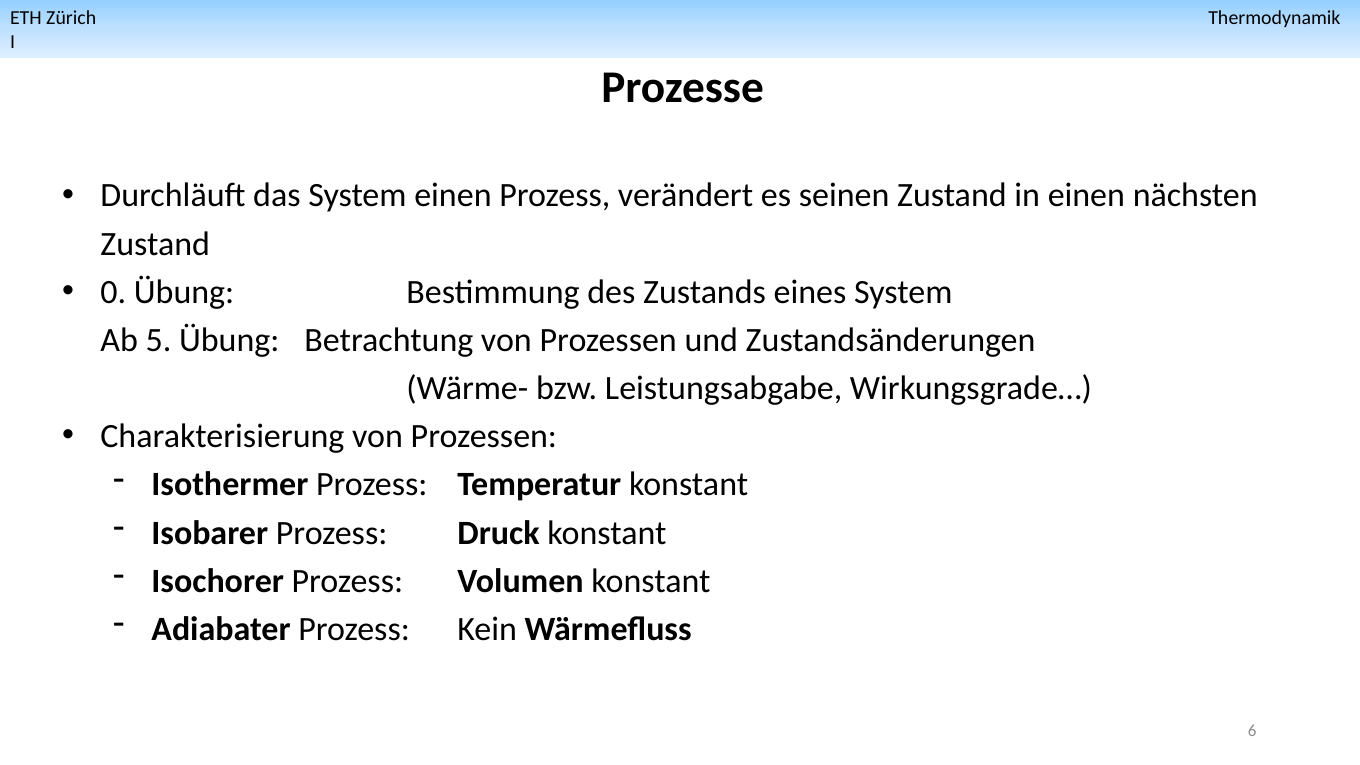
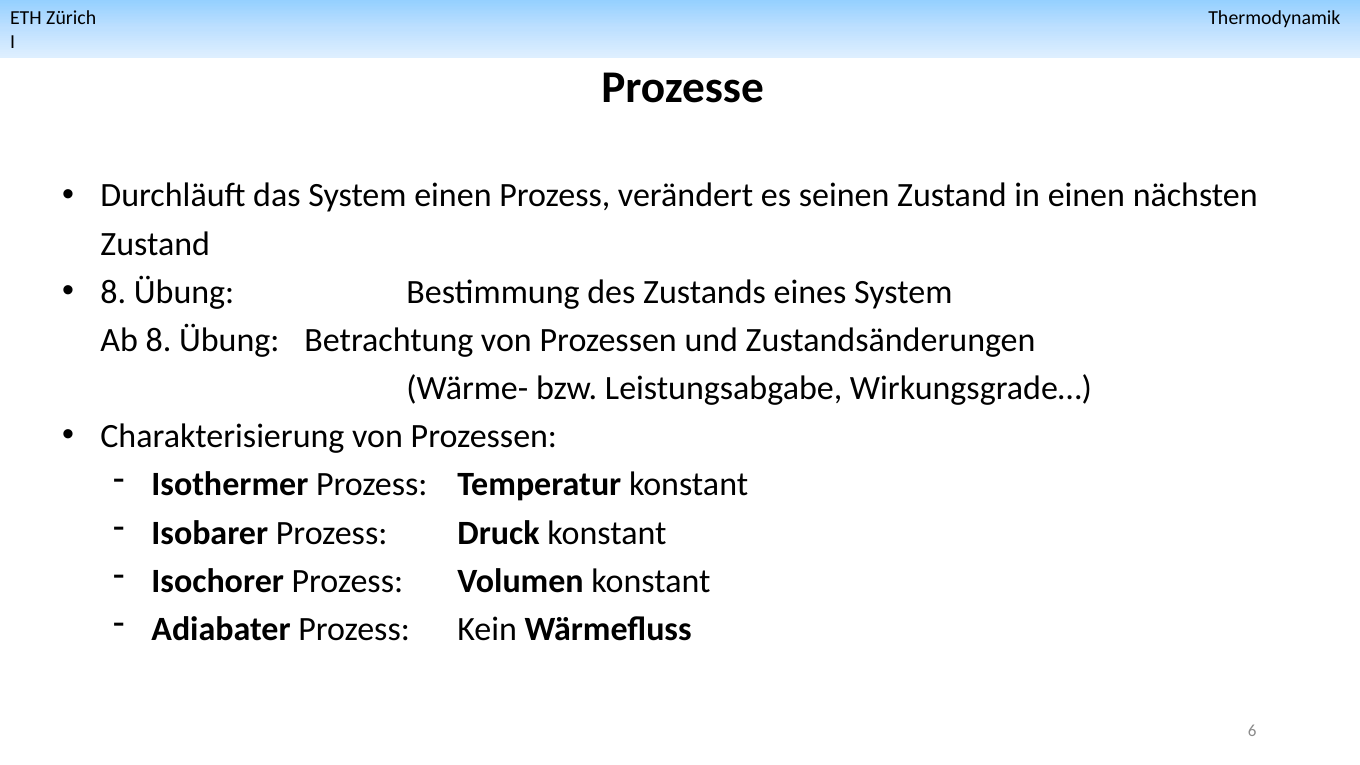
0: 0 -> 8 (113, 292)
Ab 5: 5 -> 8 (159, 340)
